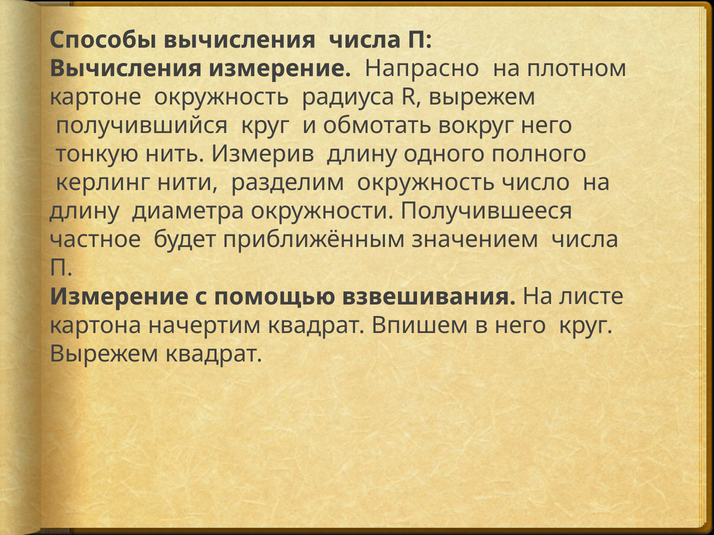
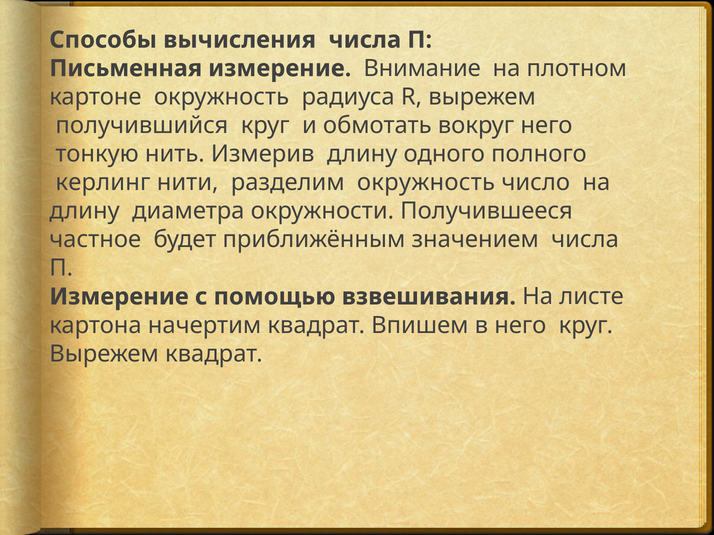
Вычисления: Вычисления -> Письменная (126, 68)
Напрасно: Напрасно -> Внимание (422, 68)
